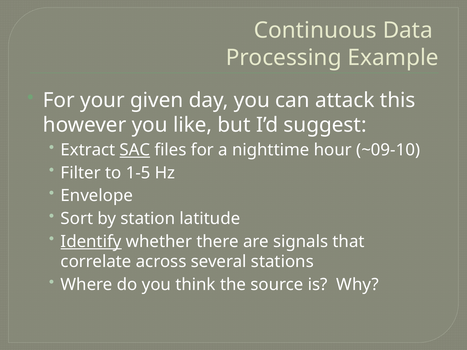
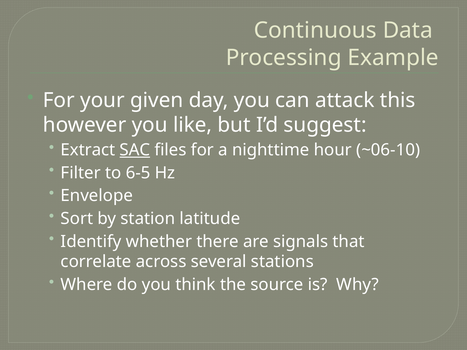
~09-10: ~09-10 -> ~06-10 (388, 150)
1-5: 1-5 -> 6-5 (138, 173)
Identify underline: present -> none (91, 242)
